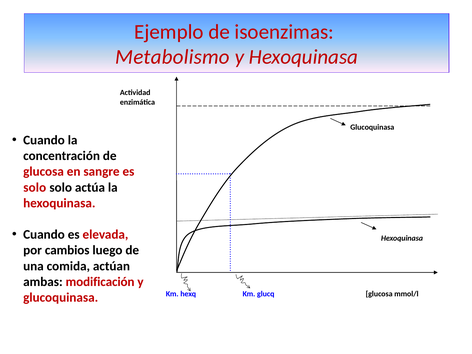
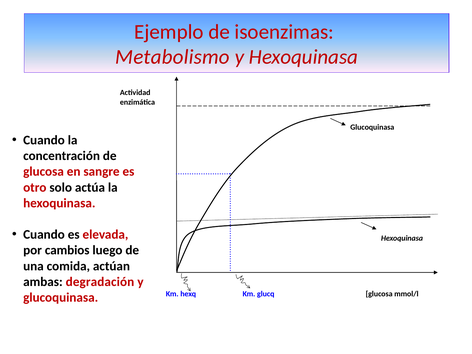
solo: solo -> otro (35, 187)
modificación: modificación -> degradación (100, 282)
